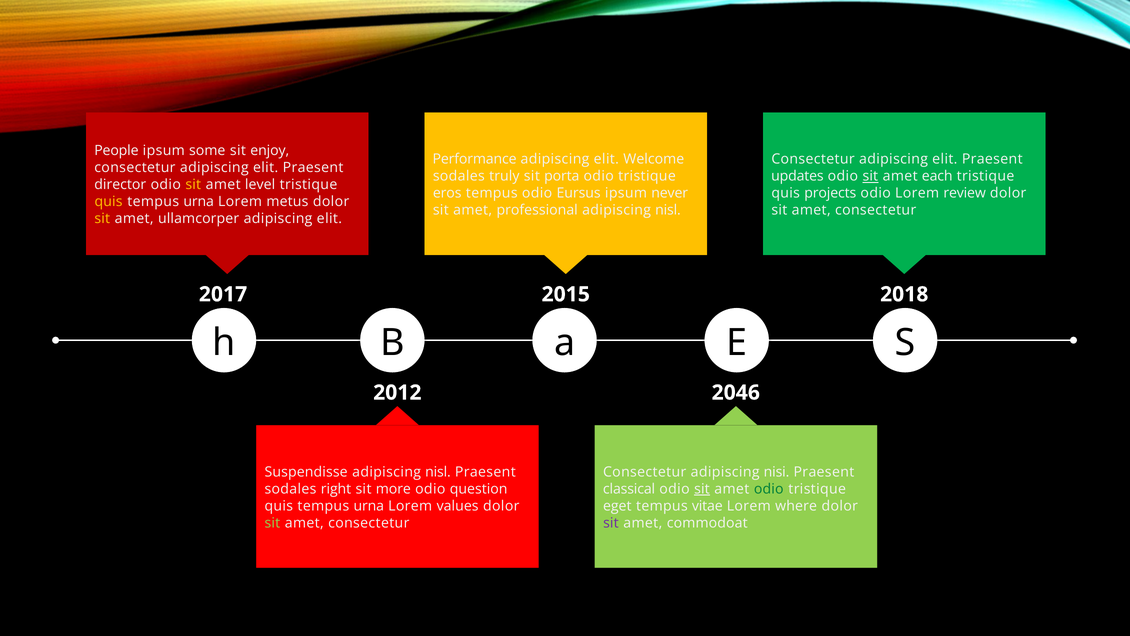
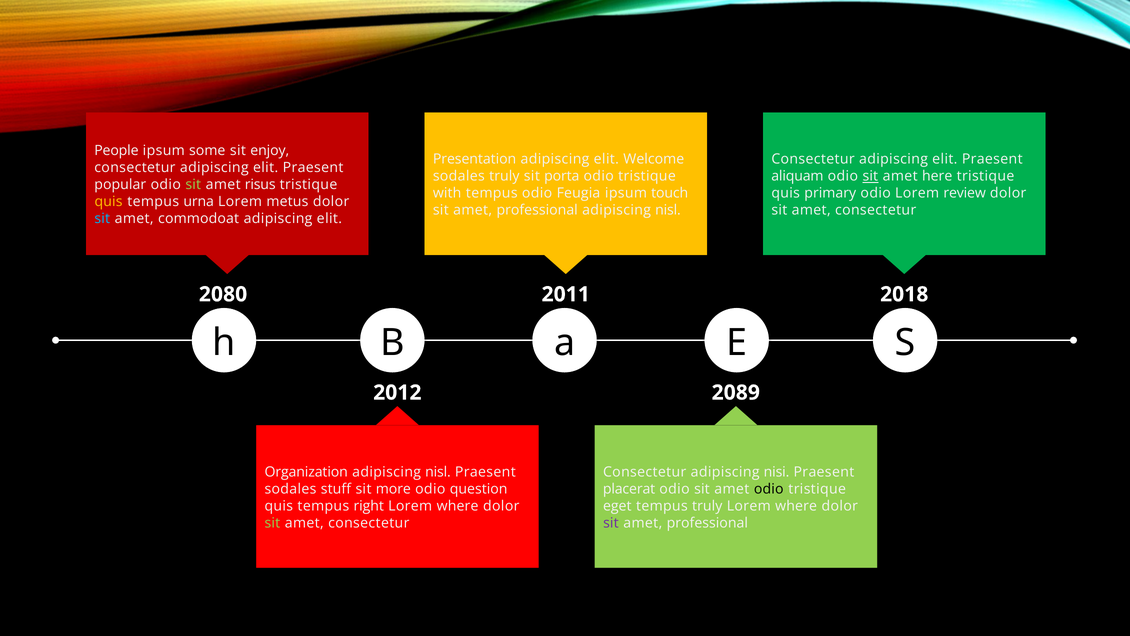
Performance: Performance -> Presentation (475, 159)
updates: updates -> aliquam (797, 176)
each: each -> here (937, 176)
director: director -> popular (120, 185)
sit colour: yellow -> light green (193, 185)
level: level -> risus (260, 185)
eros: eros -> with (447, 193)
Eursus: Eursus -> Feugia (578, 193)
never: never -> touch (670, 193)
projects: projects -> primary (830, 193)
sit colour: yellow -> light blue (102, 219)
ullamcorper: ullamcorper -> commodoat (199, 219)
2017: 2017 -> 2080 (223, 294)
2015: 2015 -> 2011 (566, 294)
2046: 2046 -> 2089 (736, 392)
Suspendisse: Suspendisse -> Organization (306, 472)
right: right -> stuff (336, 489)
classical: classical -> placerat (629, 489)
sit underline: present -> none (702, 489)
odio colour: green -> black (769, 489)
urna: urna -> right (369, 506)
values: values -> where (458, 506)
tempus vitae: vitae -> truly (707, 506)
commodoat: commodoat -> professional (707, 523)
